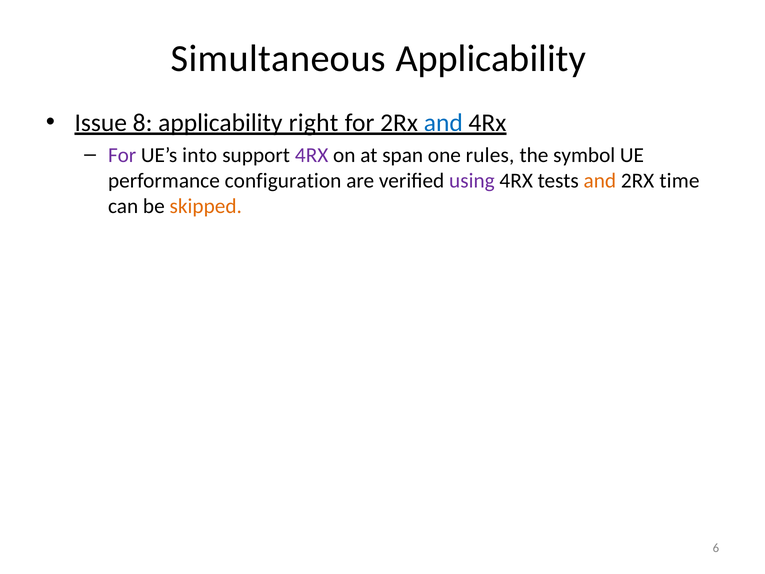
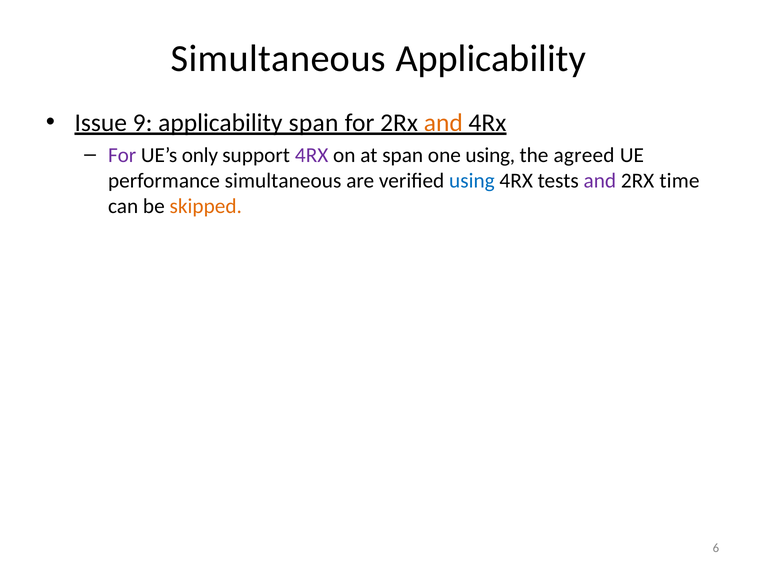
8: 8 -> 9 (143, 123)
applicability right: right -> span (314, 123)
and colour: blue -> orange (443, 123)
into: into -> only (200, 155)
one rules: rules -> using (490, 155)
symbol: symbol -> agreed (584, 155)
performance configuration: configuration -> simultaneous (283, 180)
using colour: purple -> blue (472, 180)
and colour: orange -> purple (600, 180)
